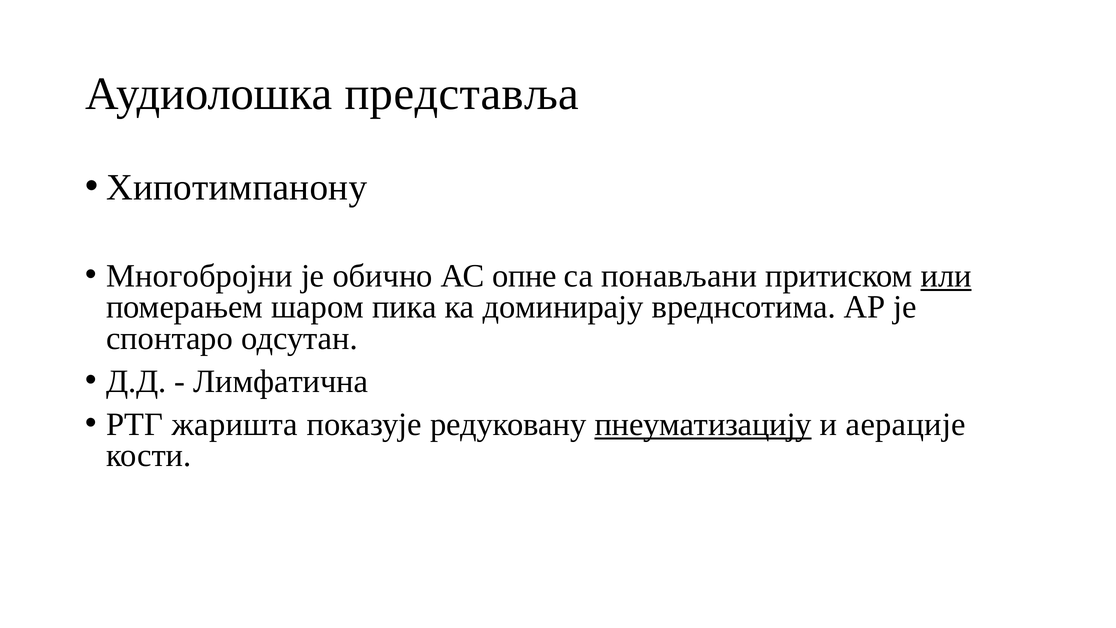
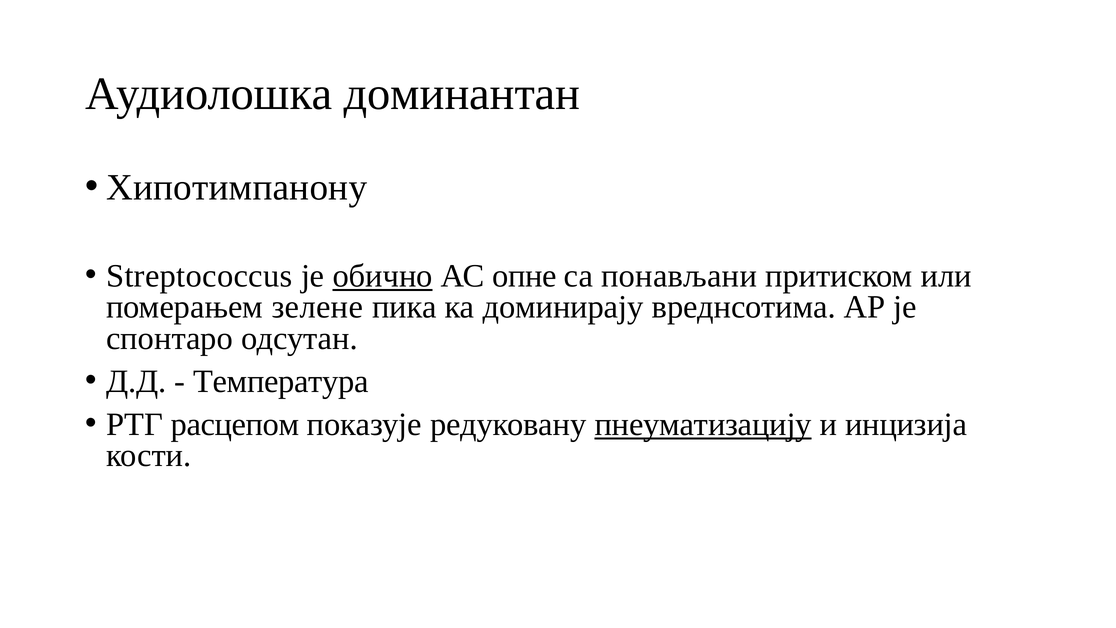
представља: представља -> доминантан (462, 94)
Многобројни: Многобројни -> Streptococcus (199, 276)
обично underline: none -> present (383, 276)
или underline: present -> none (946, 276)
шаром: шаром -> зелене (317, 307)
Лимфатична: Лимфатична -> Температура (281, 381)
жаришта: жаришта -> расцепом (235, 424)
аерације: аерације -> инцизија (906, 424)
